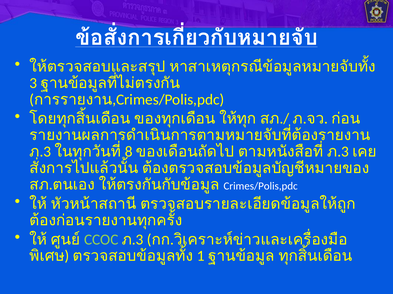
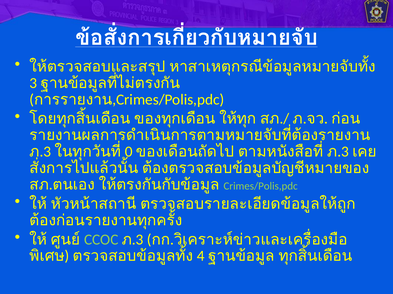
8: 8 -> 0 (129, 152)
Crimes/Polis,pdc colour: white -> light green (261, 186)
1: 1 -> 4 (201, 257)
